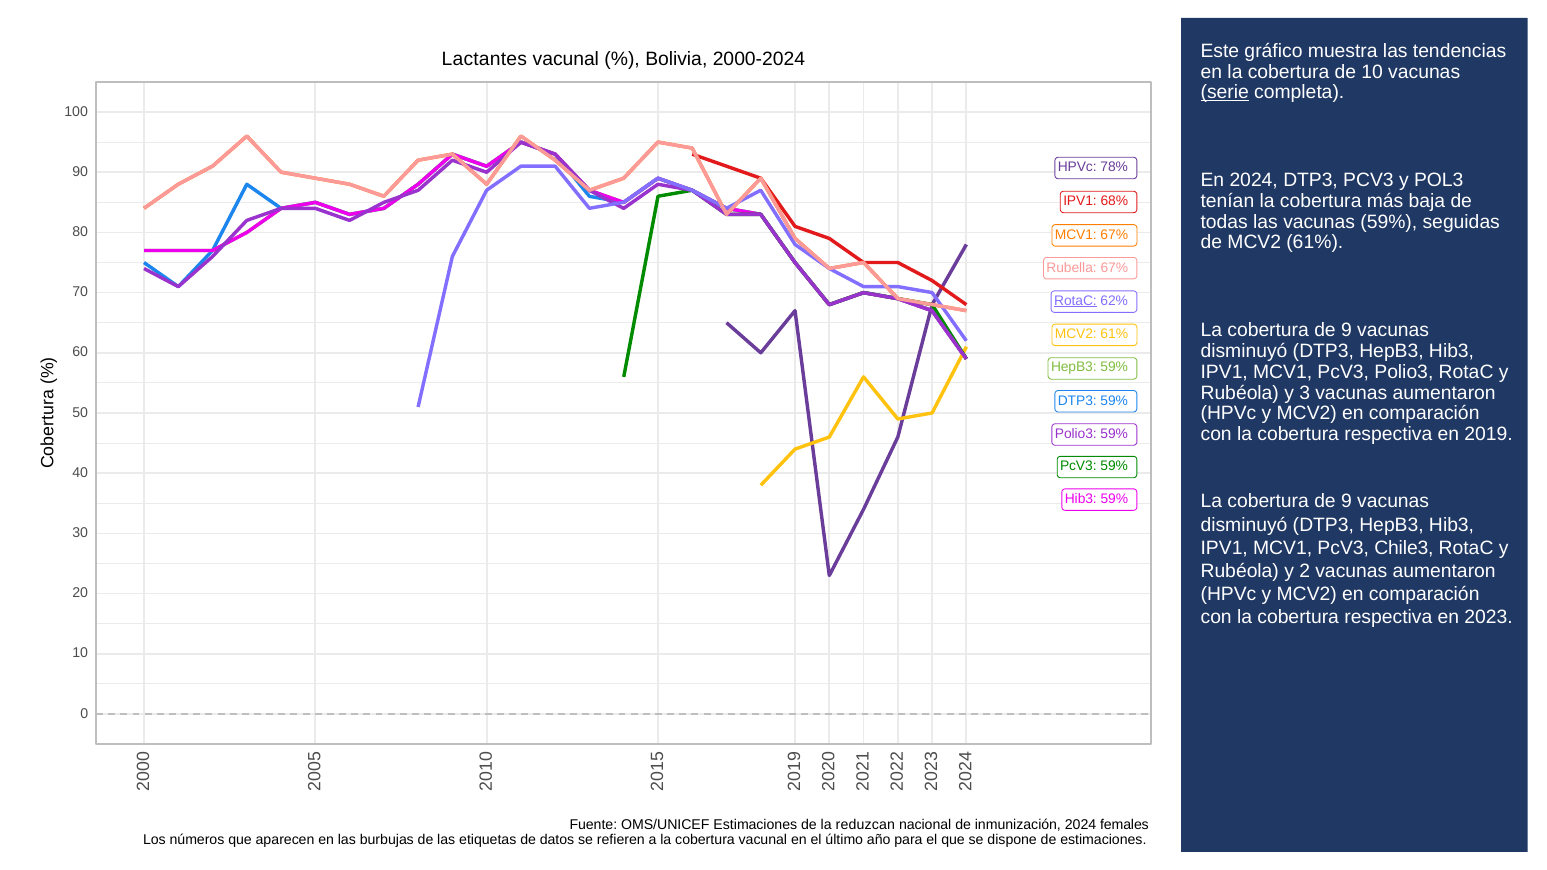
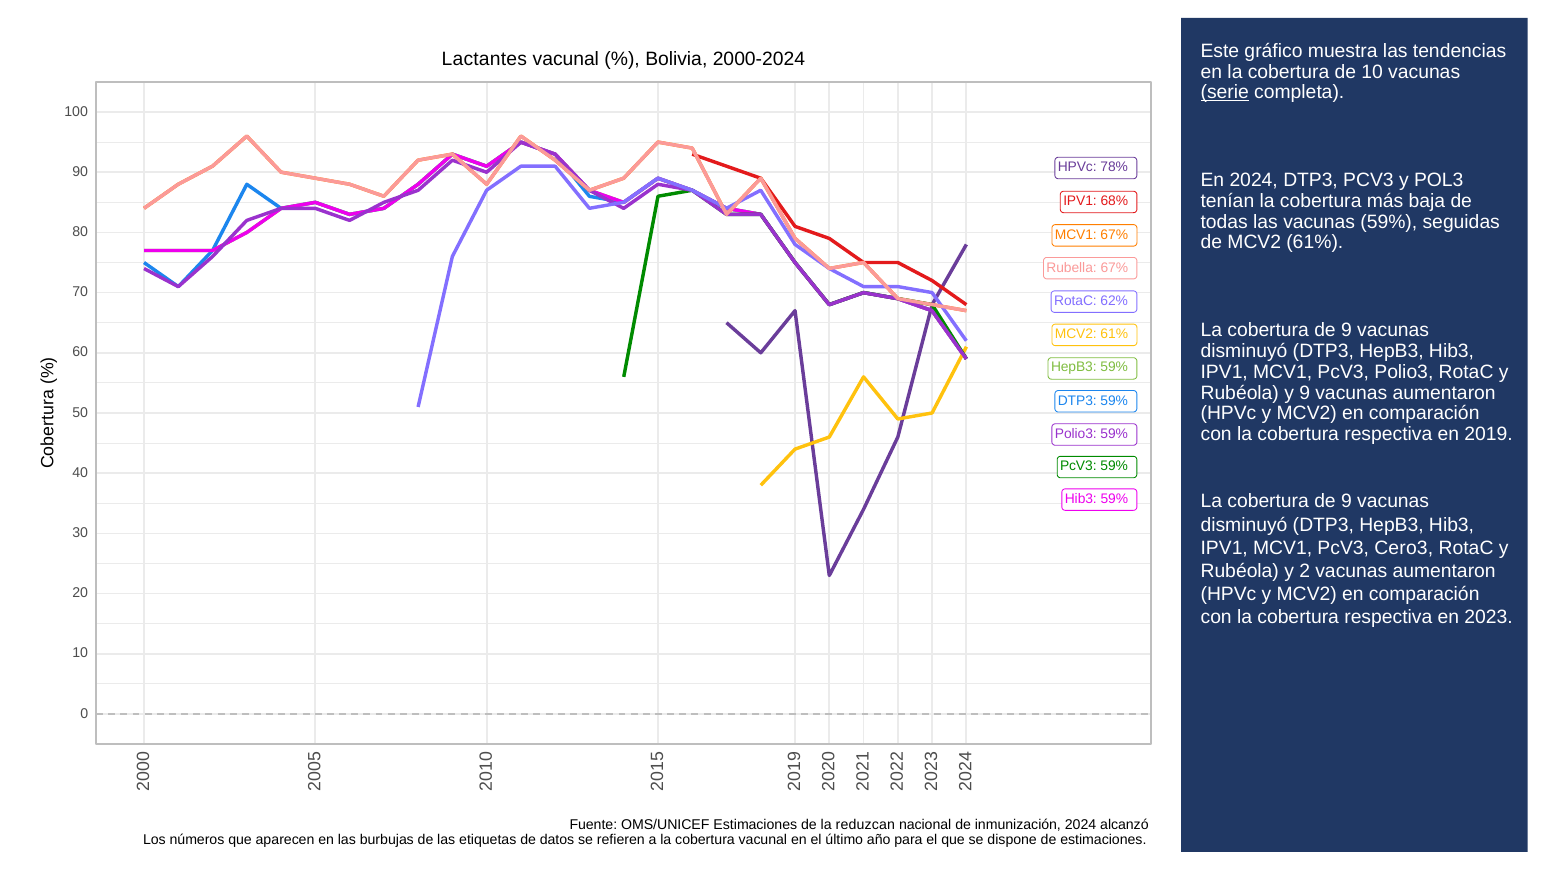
RotaC underline: present -> none (1075, 301)
y 3: 3 -> 9 (1305, 393)
Chile3: Chile3 -> Cero3 (1404, 548)
females: females -> alcanzó (1124, 825)
